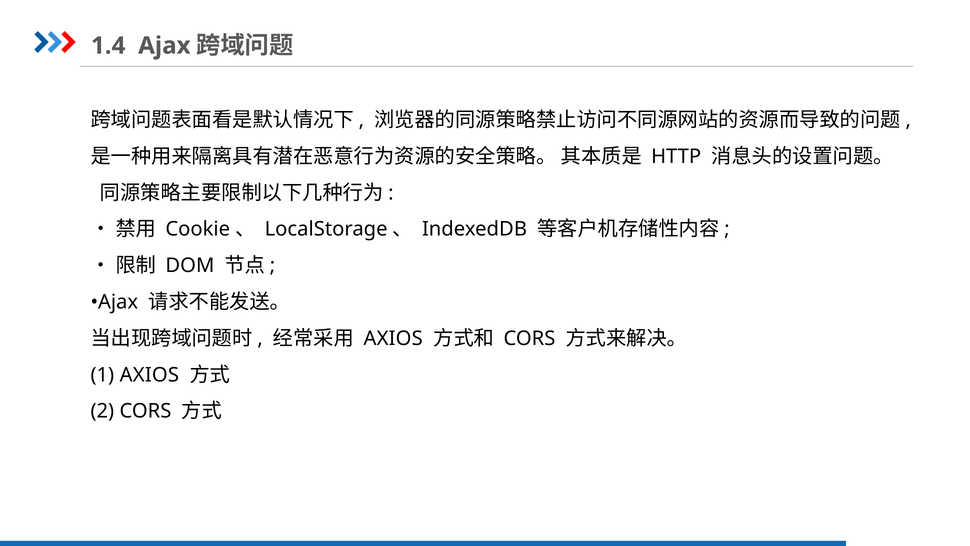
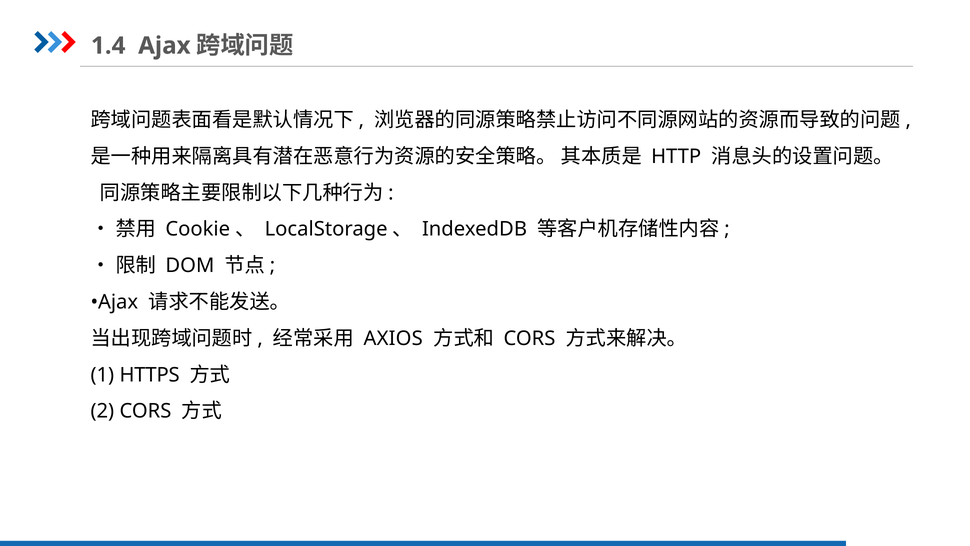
1 AXIOS: AXIOS -> HTTPS (150, 375)
